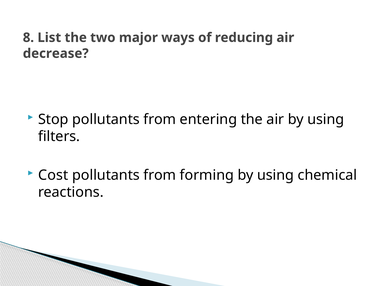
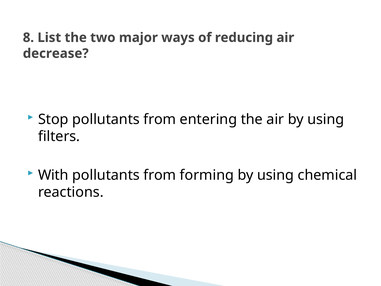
Cost: Cost -> With (53, 175)
